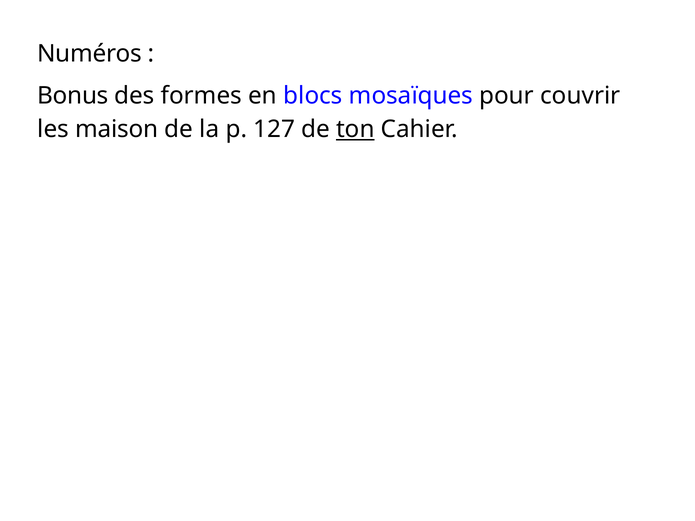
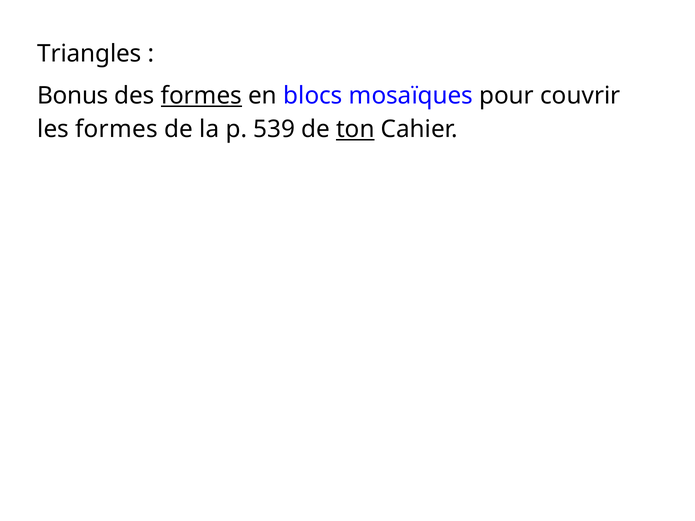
Numéros: Numéros -> Triangles (90, 54)
formes underline: none -> present (201, 96)
les maison: maison -> formes (117, 129)
127: 127 -> 539 (274, 129)
